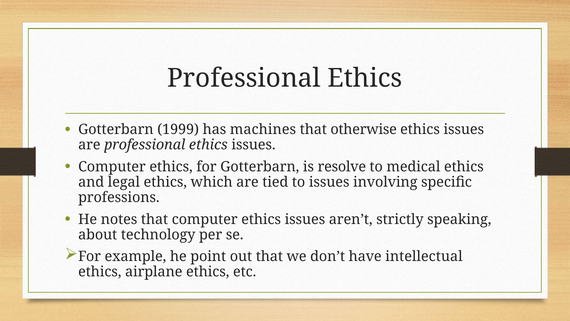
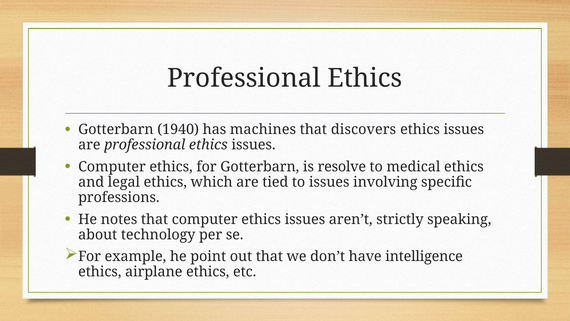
1999: 1999 -> 1940 (178, 129)
otherwise: otherwise -> discovers (363, 129)
intellectual: intellectual -> intelligence (424, 256)
